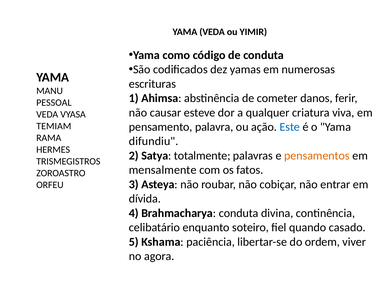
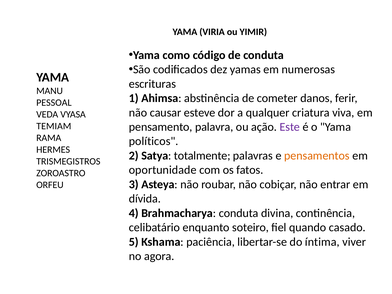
YAMA VEDA: VEDA -> VIRIA (212, 32)
Este colour: blue -> purple (290, 127)
difundiu: difundiu -> políticos (154, 141)
mensalmente: mensalmente -> oportunidade (163, 170)
ordem: ordem -> íntima (322, 242)
